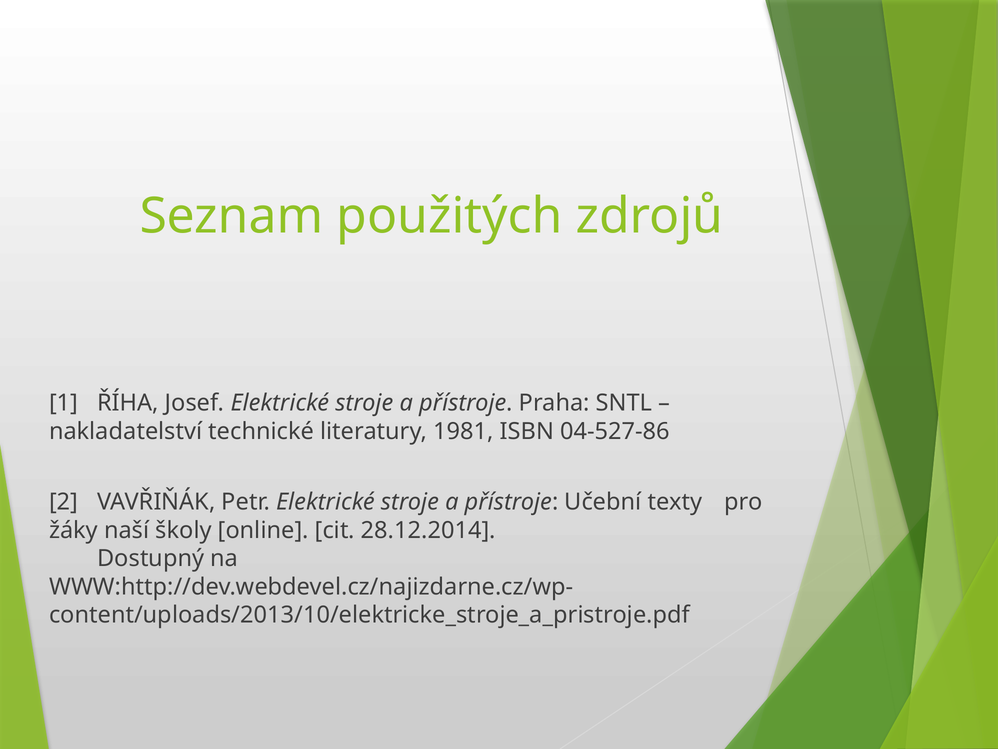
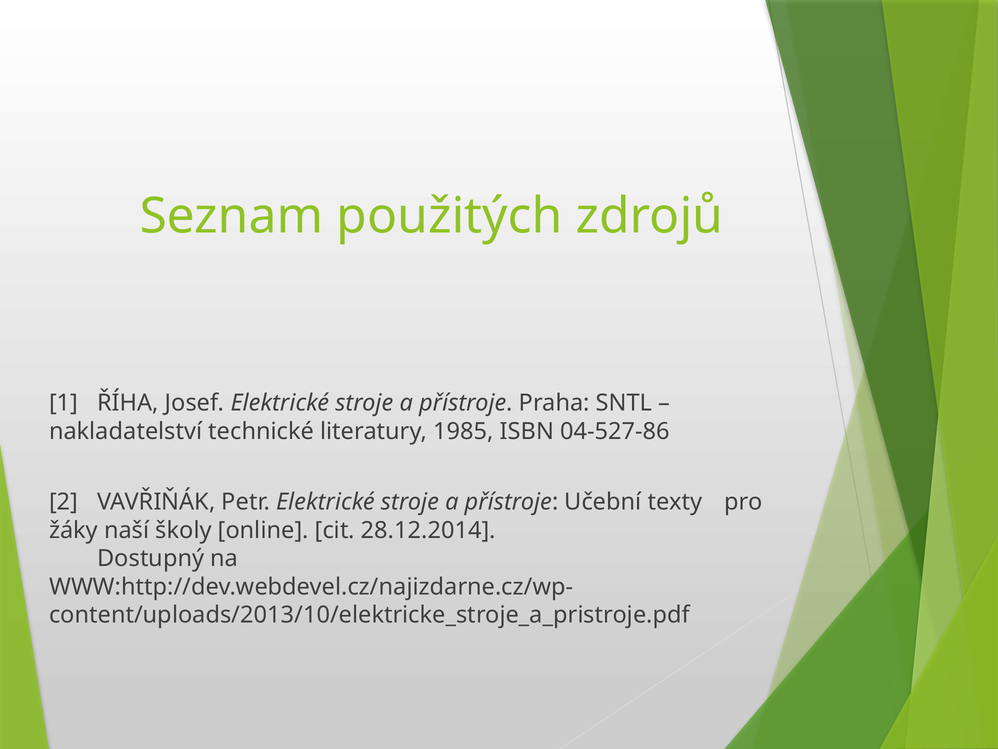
1981: 1981 -> 1985 (463, 431)
